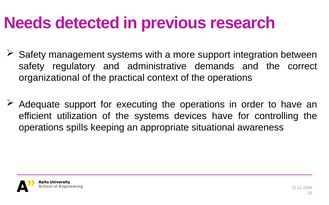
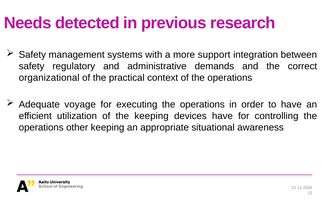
Adequate support: support -> voyage (80, 105)
the systems: systems -> keeping (152, 116)
spills: spills -> other (77, 128)
